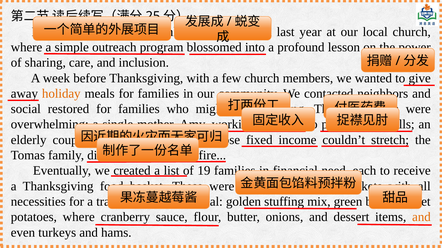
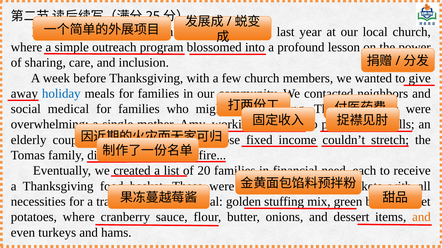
holiday colour: orange -> blue (61, 94)
social restored: restored -> medical (68, 109)
19: 19 -> 20 (204, 171)
